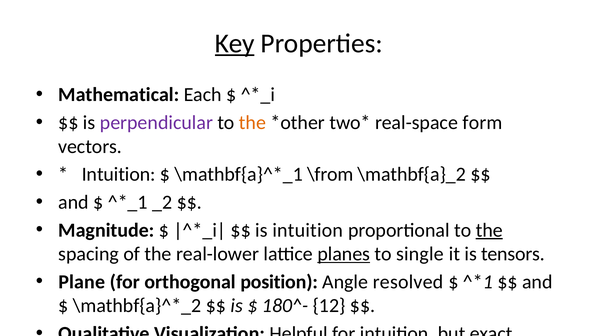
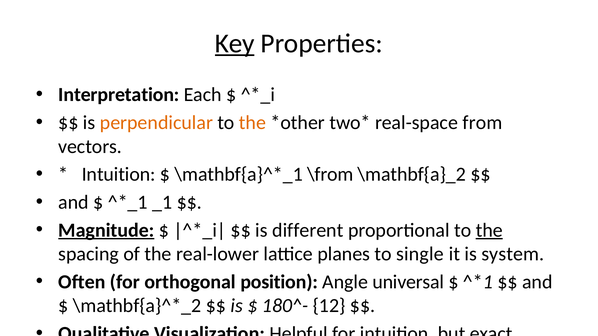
Mathematical: Mathematical -> Interpretation (119, 95)
perpendicular colour: purple -> orange (156, 123)
form: form -> from (482, 123)
_2: _2 -> _1 (162, 202)
Magnitude underline: none -> present (106, 230)
is intuition: intuition -> different (308, 230)
planes underline: present -> none (344, 254)
tensors: tensors -> system (513, 254)
Plane: Plane -> Often (82, 282)
resolved: resolved -> universal (408, 282)
